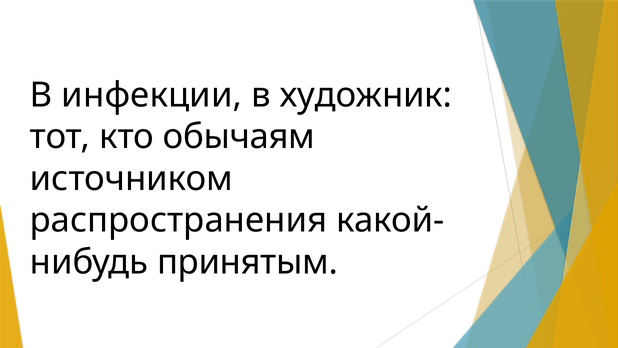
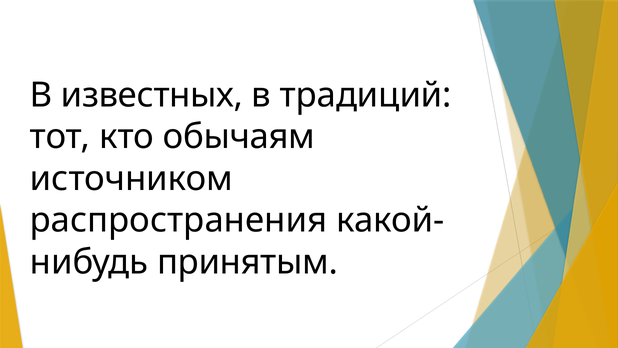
инфекции: инфекции -> известных (152, 95)
художник: художник -> традиций (366, 95)
